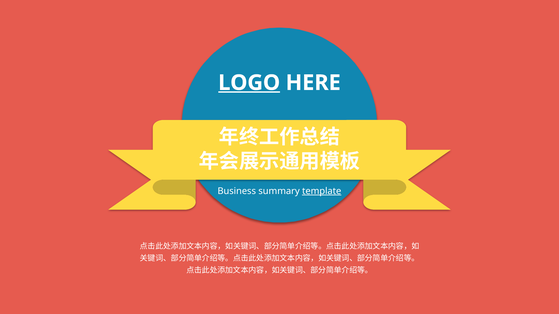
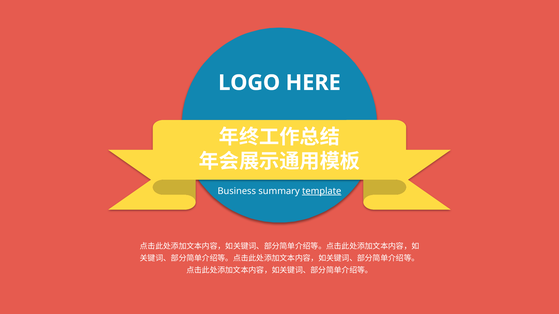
LOGO underline: present -> none (249, 83)
